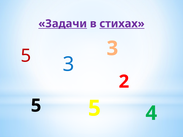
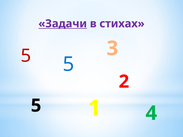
стихах underline: present -> none (122, 24)
5 3: 3 -> 5 (68, 64)
5 5: 5 -> 1 (94, 109)
